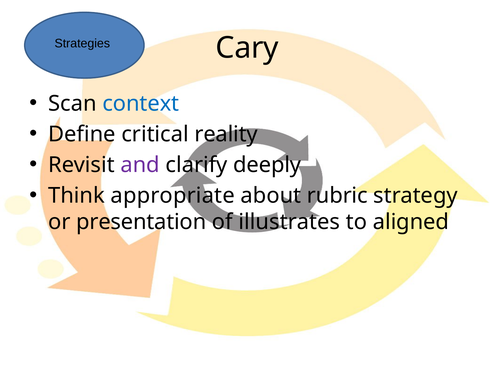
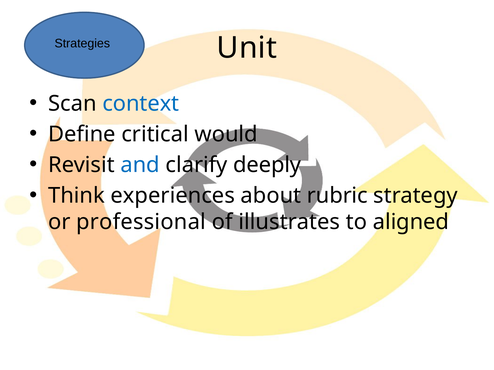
Cary: Cary -> Unit (247, 48)
reality: reality -> would (226, 134)
and colour: purple -> blue (140, 165)
appropriate: appropriate -> experiences (173, 196)
presentation: presentation -> professional (141, 222)
